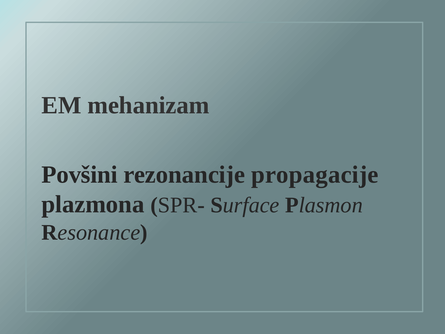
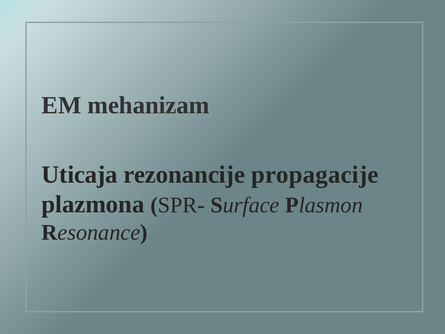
Povšini: Povšini -> Uticaja (80, 175)
